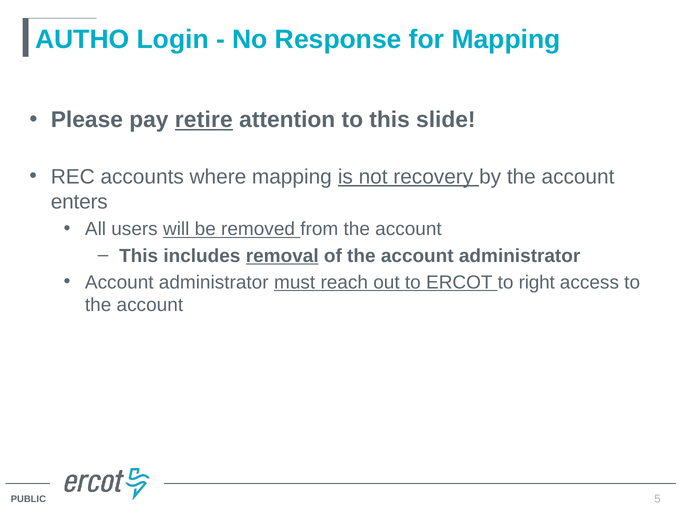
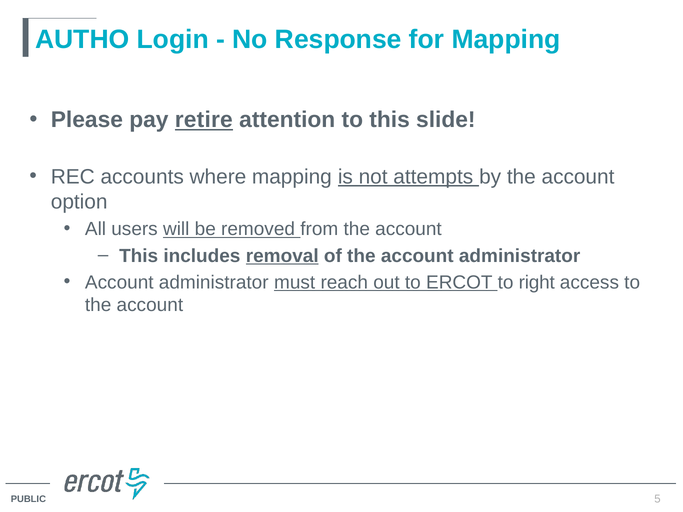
recovery: recovery -> attempts (433, 177)
enters: enters -> option (79, 202)
